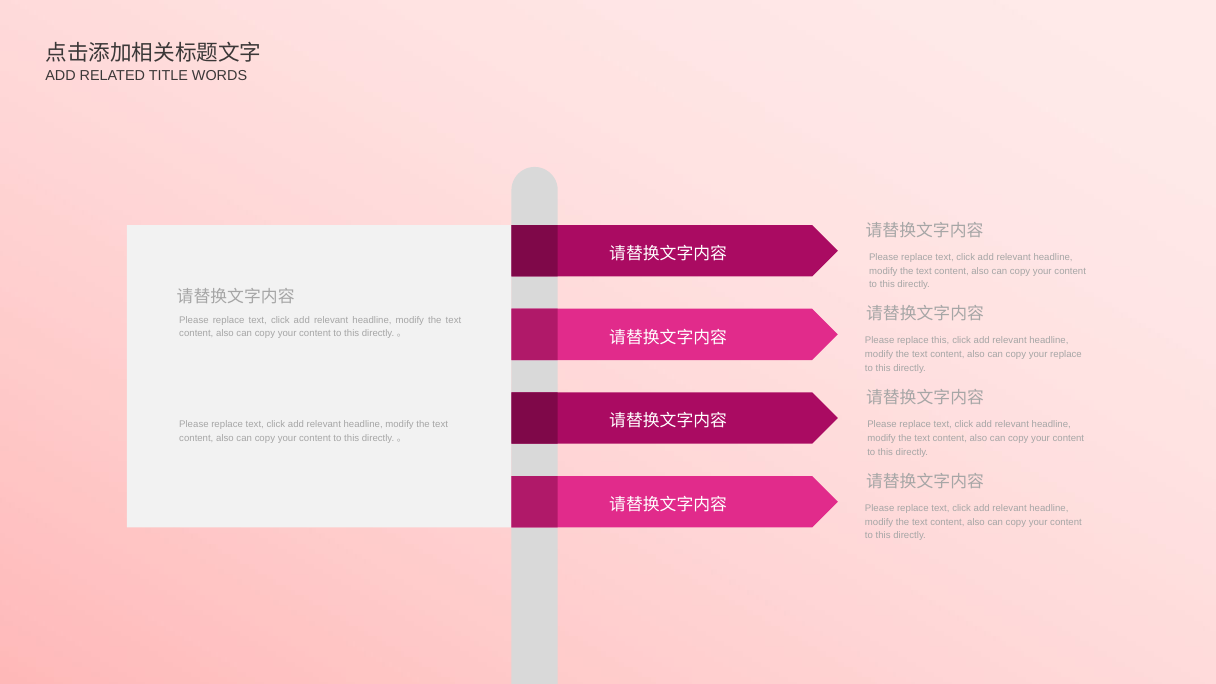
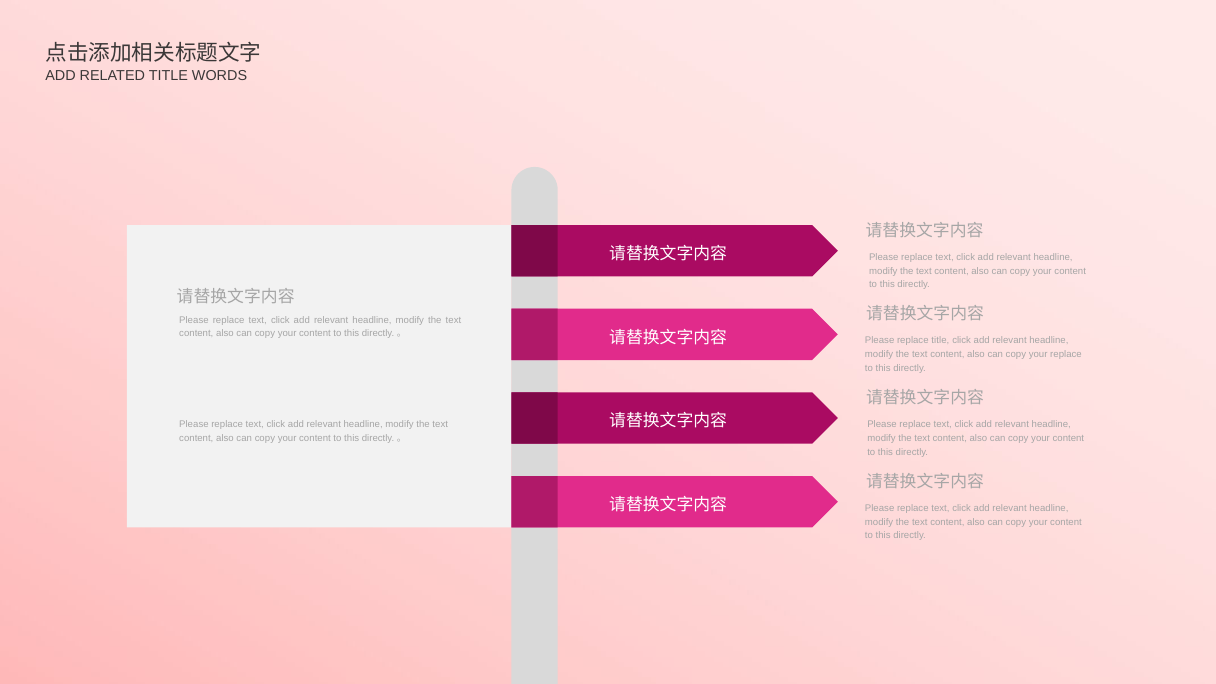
replace this: this -> title (940, 341)
